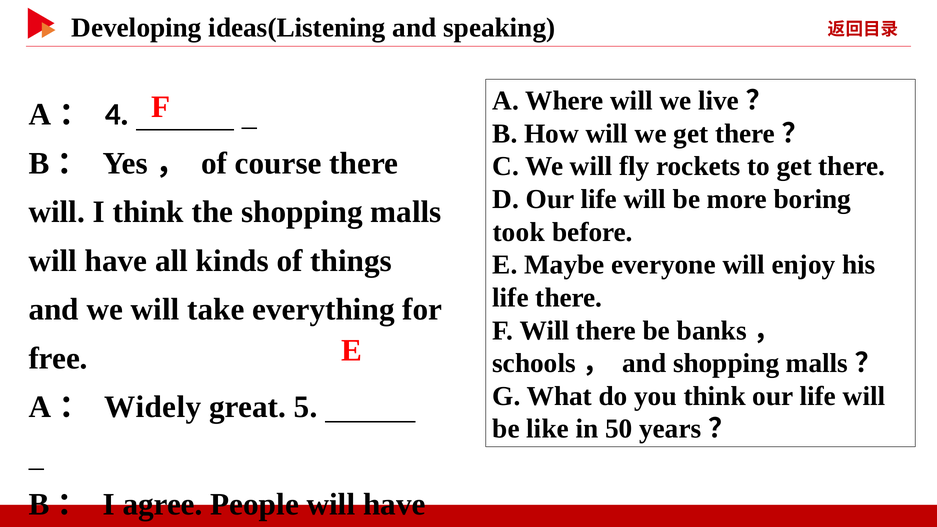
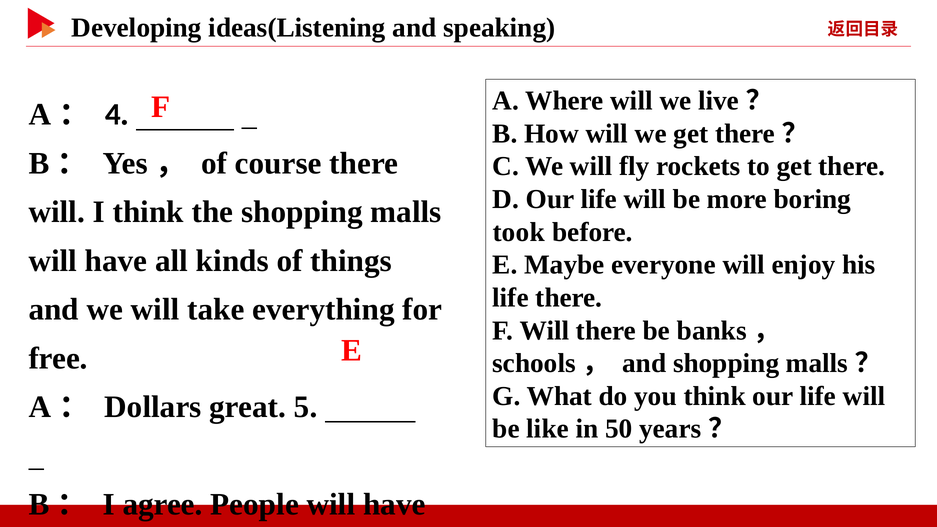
Widely: Widely -> Dollars (153, 407)
